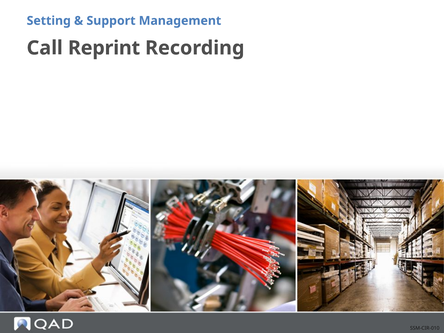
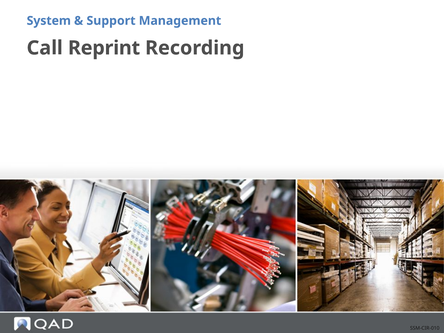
Setting: Setting -> System (49, 21)
